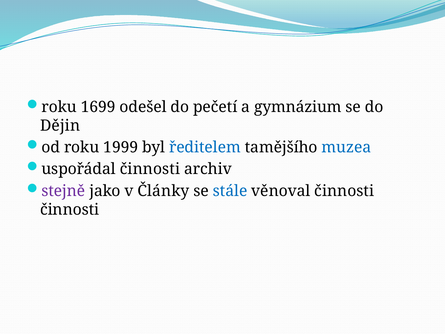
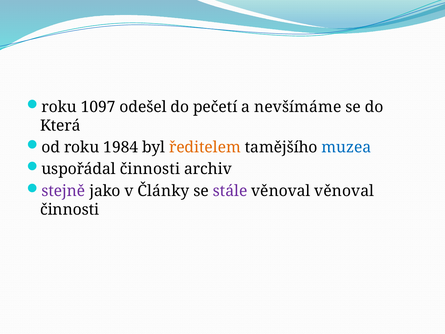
1699: 1699 -> 1097 (98, 107)
gymnázium: gymnázium -> nevšímáme (298, 107)
Dějin: Dějin -> Která (60, 125)
1999: 1999 -> 1984 (121, 147)
ředitelem colour: blue -> orange (205, 147)
stále colour: blue -> purple (230, 191)
věnoval činnosti: činnosti -> věnoval (344, 191)
